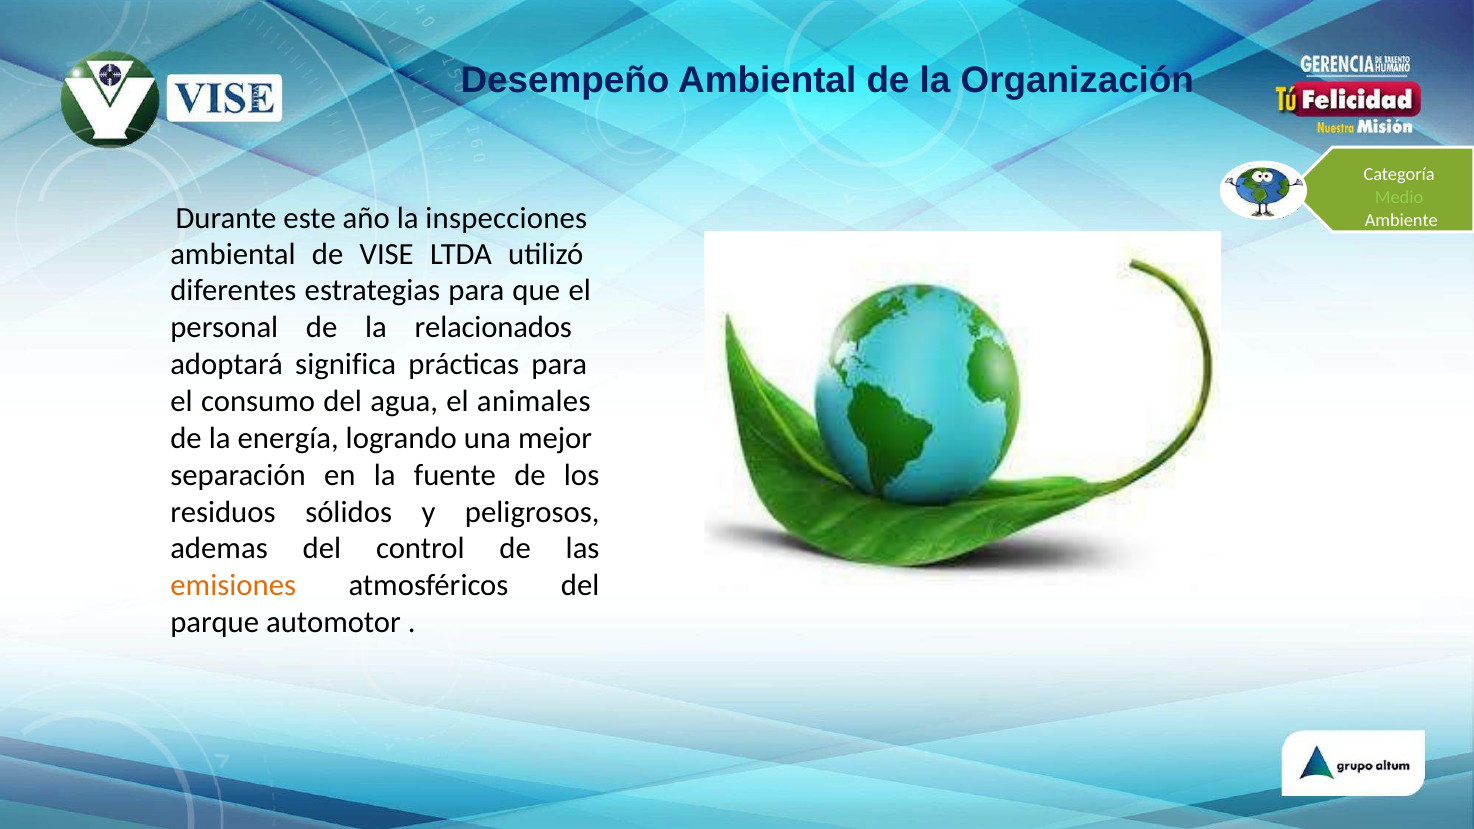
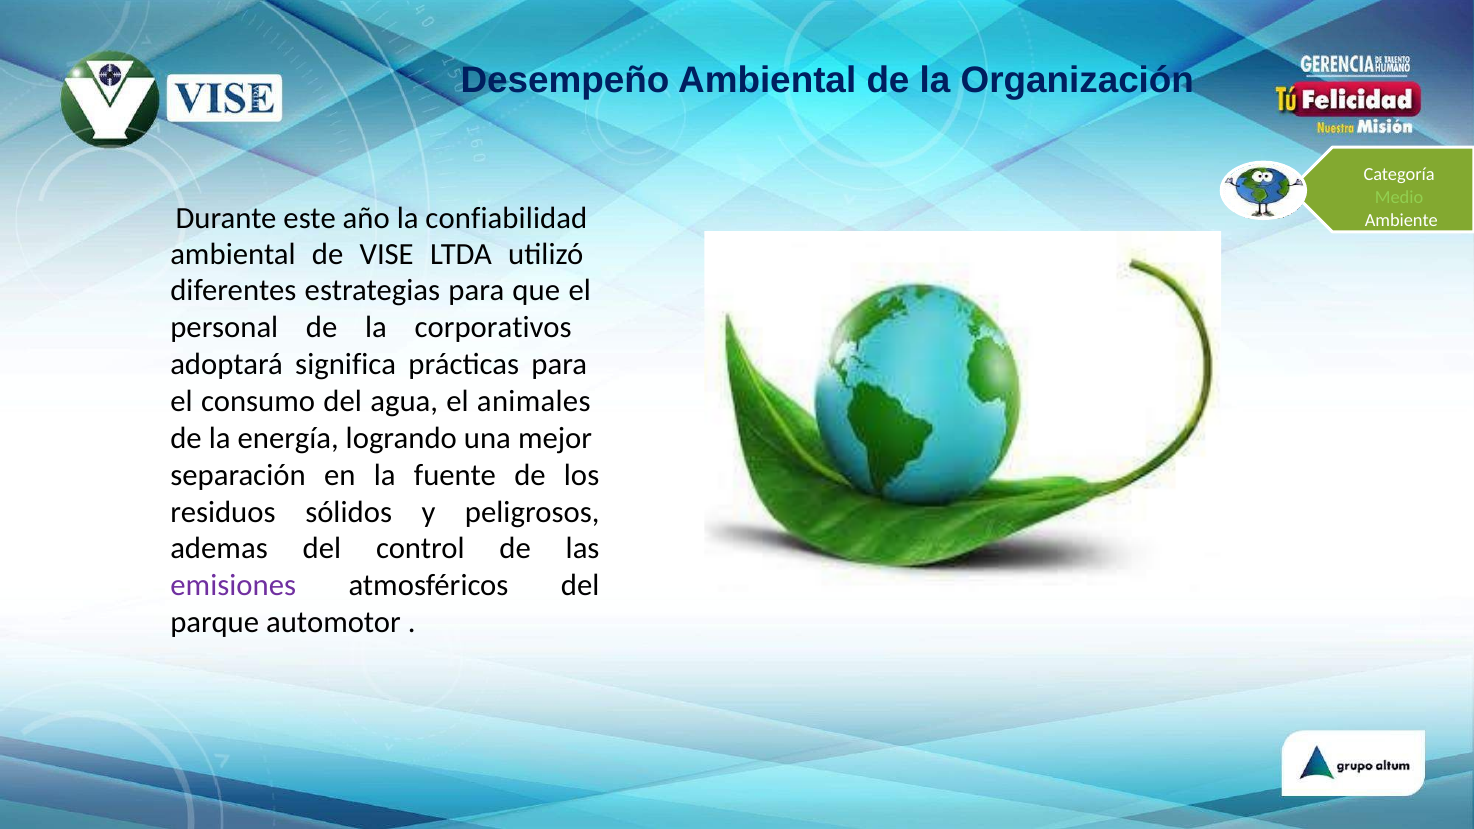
inspecciones: inspecciones -> confiabilidad (506, 218)
relacionados: relacionados -> corporativos (493, 328)
emisiones colour: orange -> purple (233, 586)
